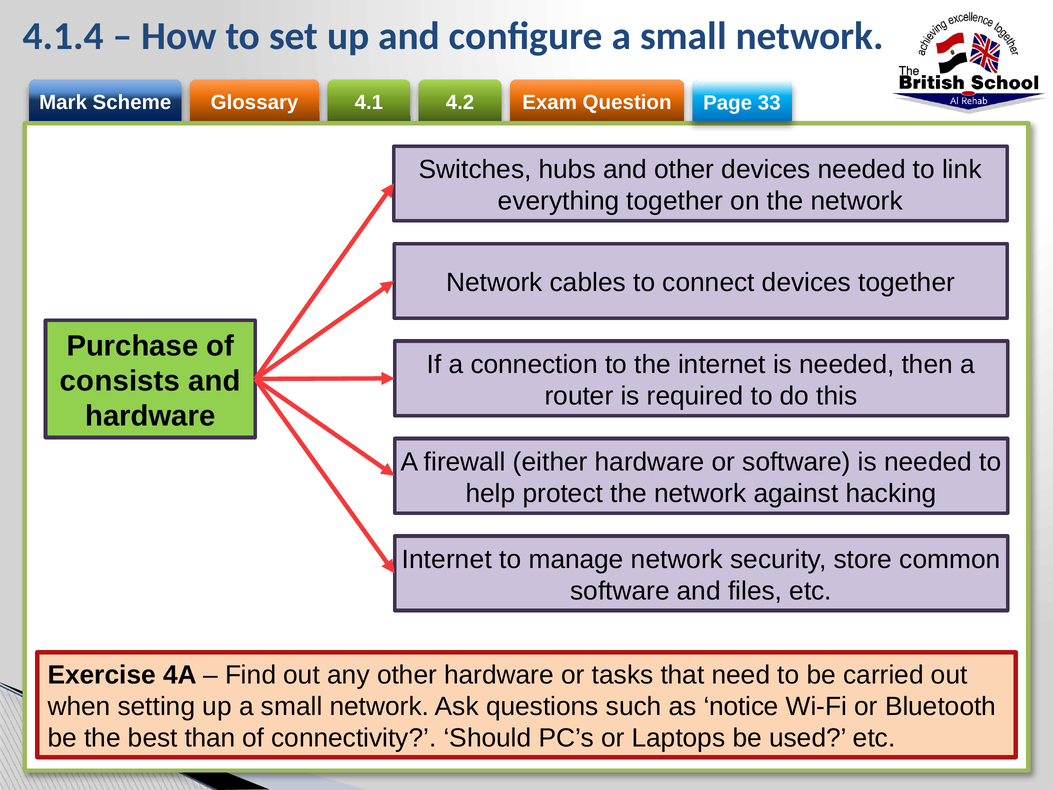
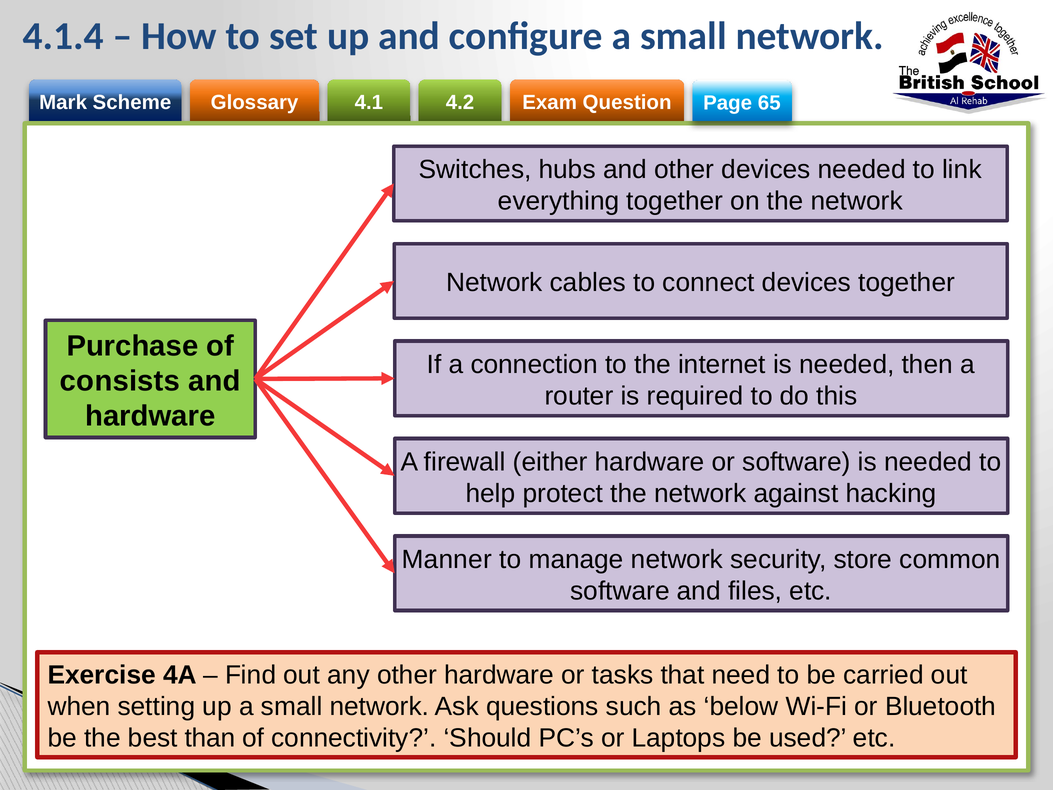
33: 33 -> 65 (769, 103)
Internet: Internet -> Manner (447, 559)
notice: notice -> below (741, 706)
